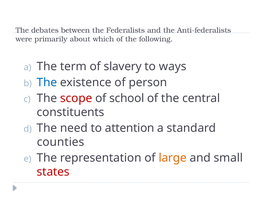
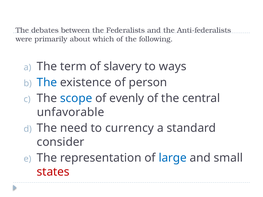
scope colour: red -> blue (76, 98)
school: school -> evenly (127, 98)
constituents: constituents -> unfavorable (71, 112)
attention: attention -> currency (130, 128)
counties: counties -> consider (61, 142)
large colour: orange -> blue (173, 158)
